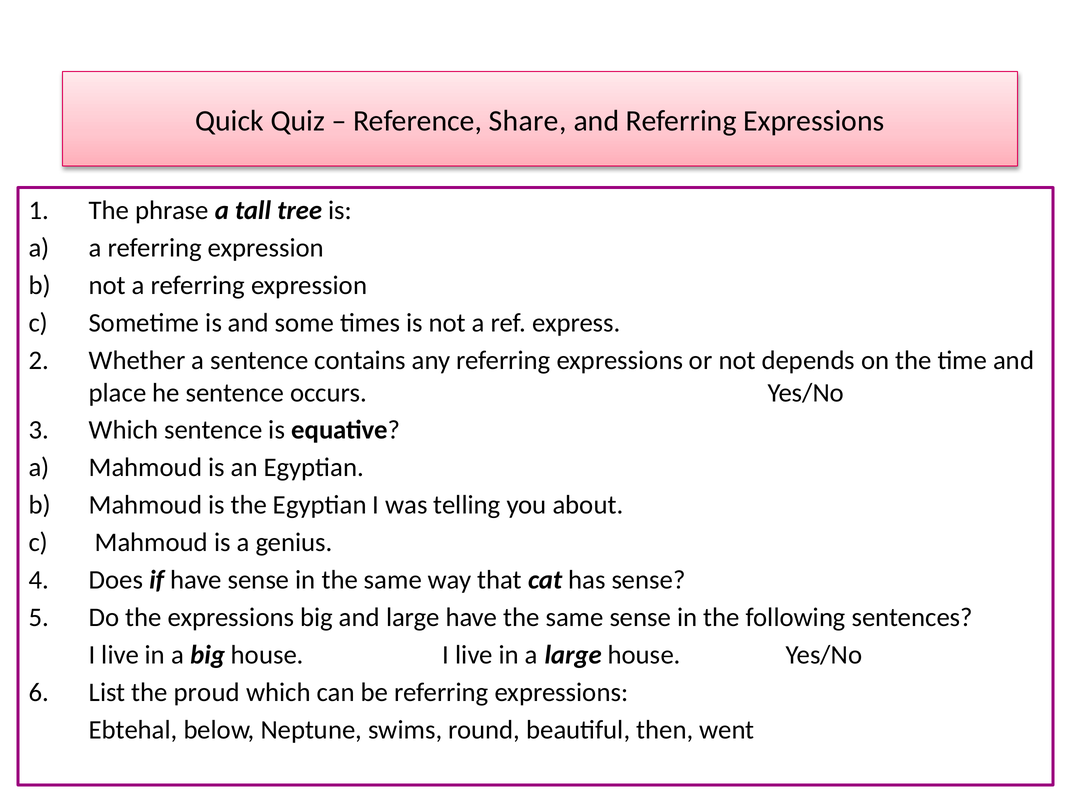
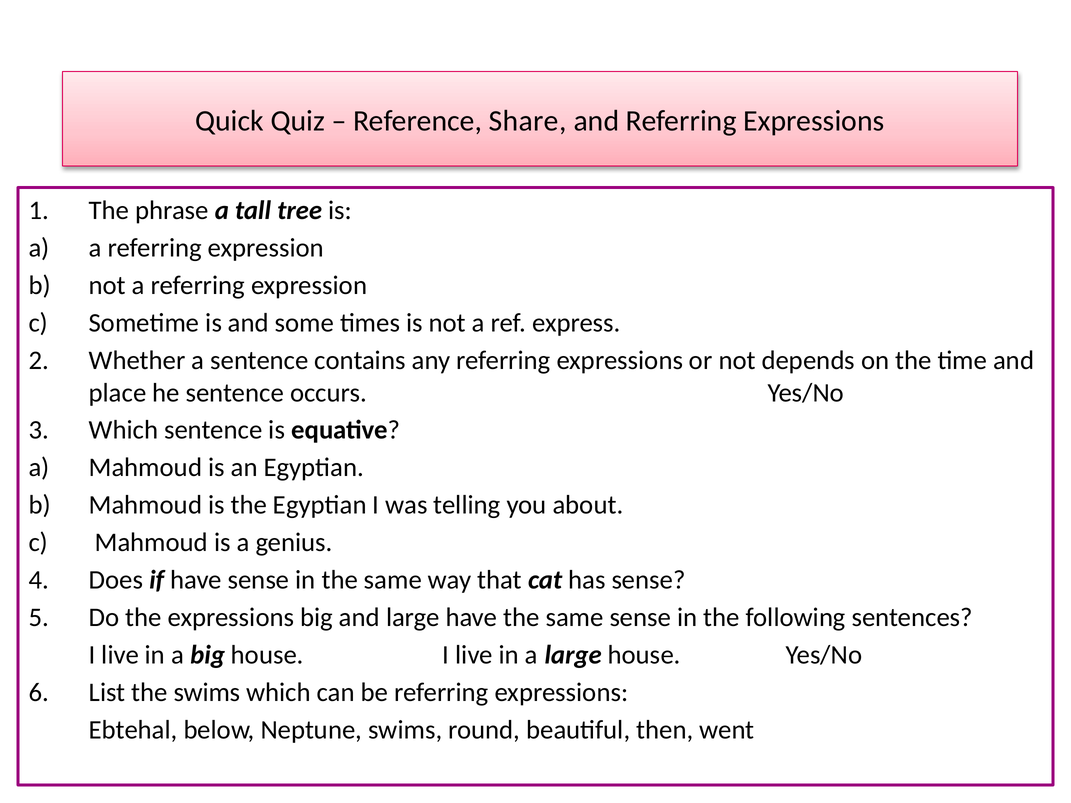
the proud: proud -> swims (207, 693)
